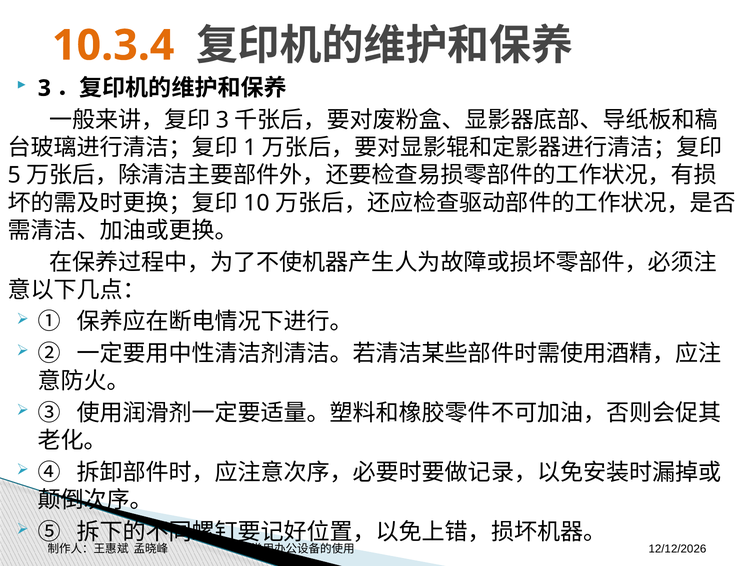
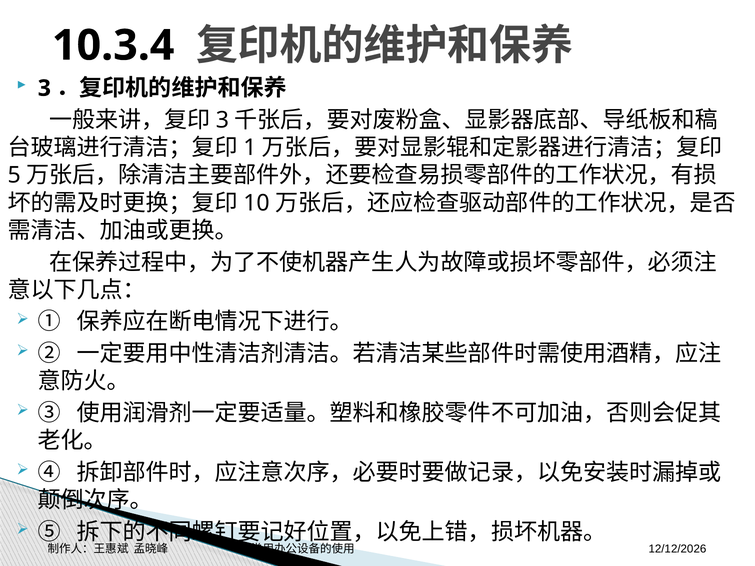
10.3.4 colour: orange -> black (113, 46)
